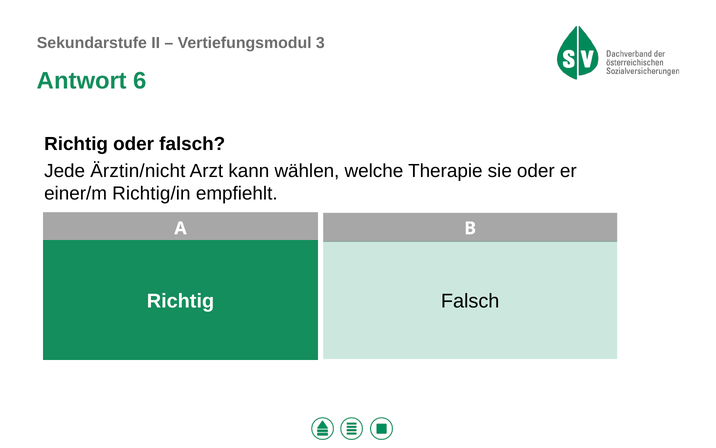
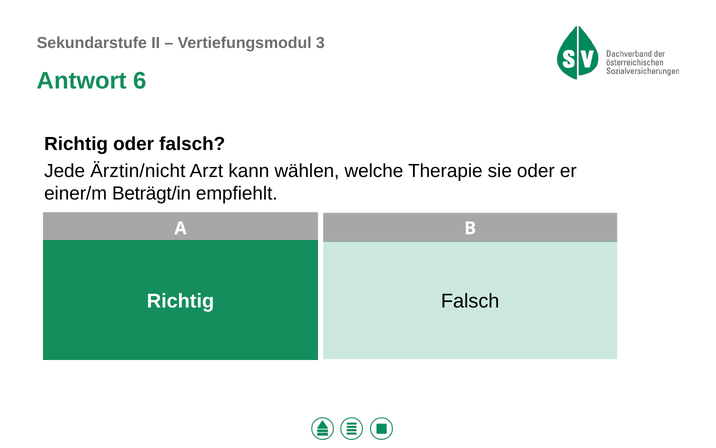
Richtig/in: Richtig/in -> Beträgt/in (152, 193)
